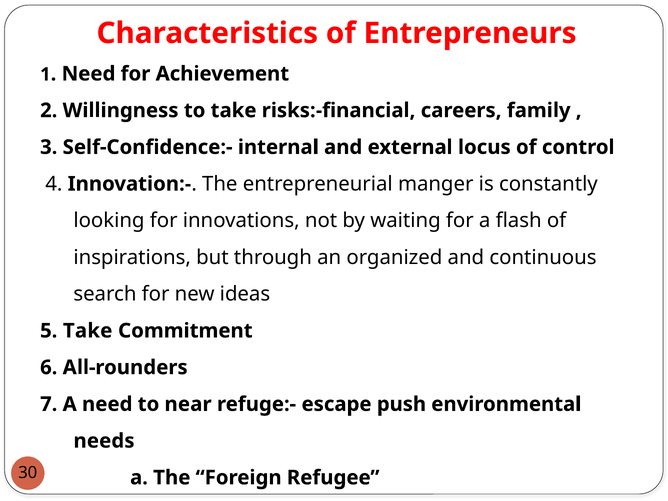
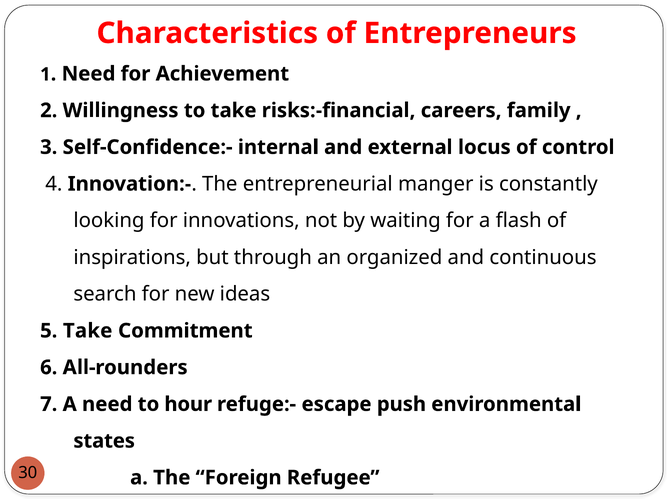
near: near -> hour (188, 404)
needs: needs -> states (104, 441)
